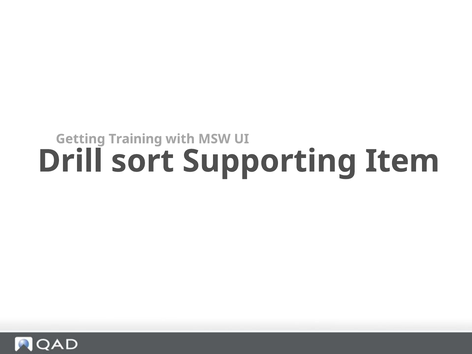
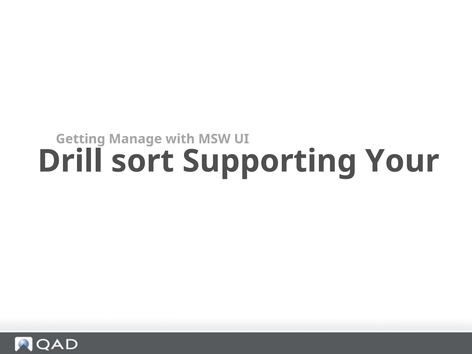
Training: Training -> Manage (135, 139)
Item: Item -> Your (402, 161)
